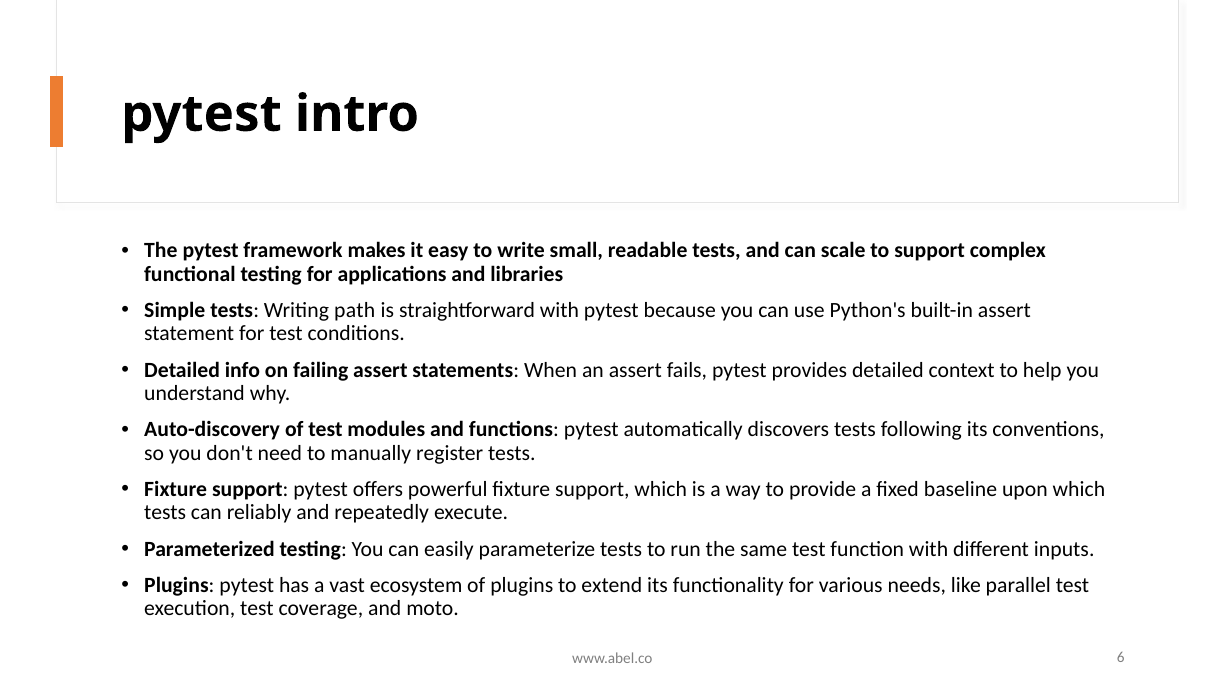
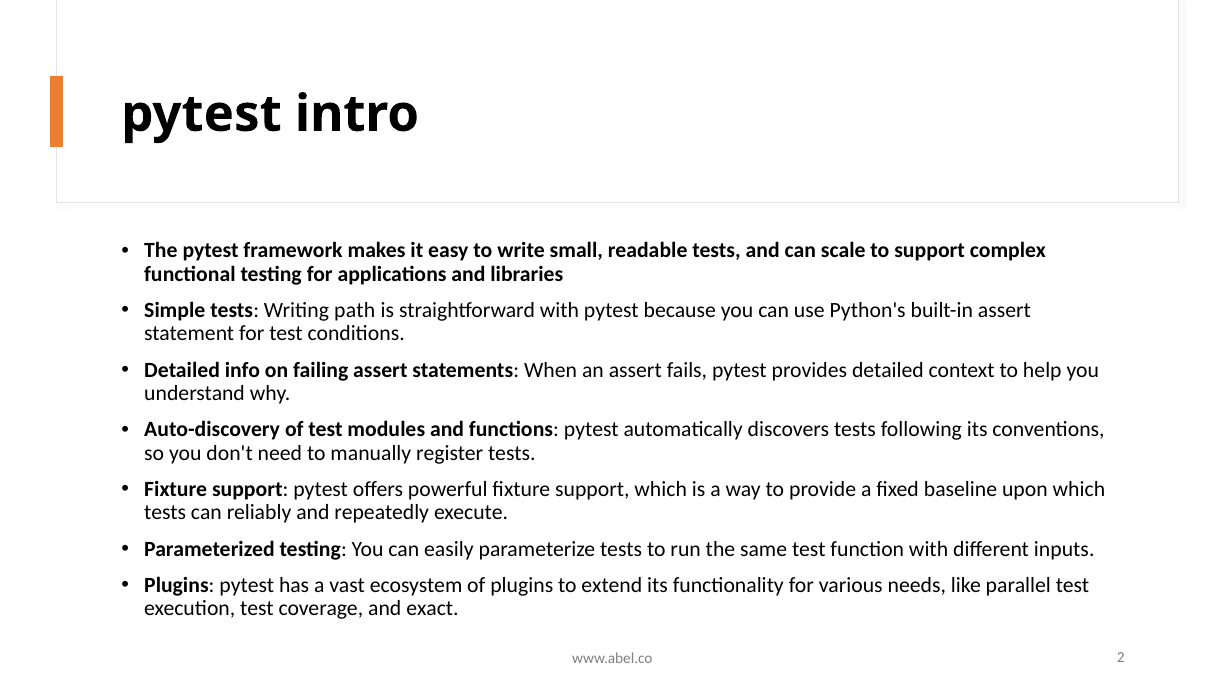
moto: moto -> exact (432, 609)
6: 6 -> 2 (1121, 658)
